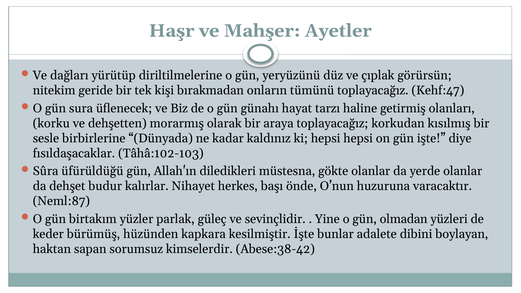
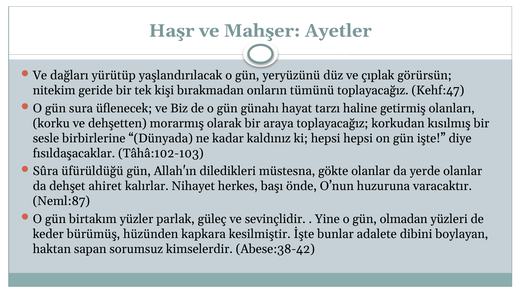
diriltilmelerine: diriltilmelerine -> yaşlandırılacak (181, 76)
budur: budur -> ahiret (105, 186)
